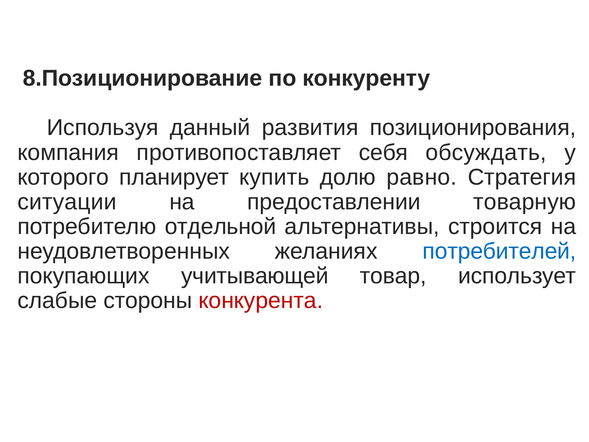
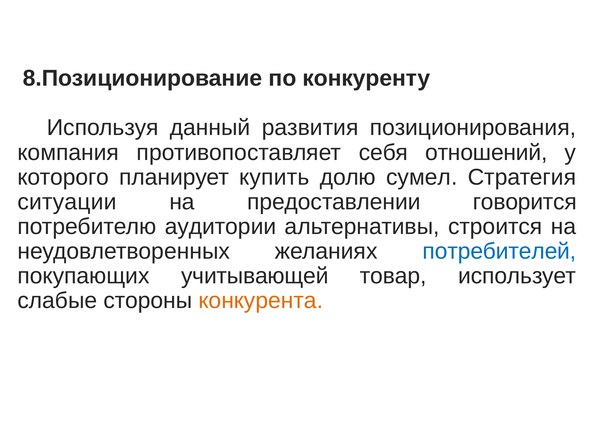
обсуждать: обсуждать -> отношений (486, 152)
равно: равно -> сумел (422, 177)
товарную: товарную -> говорится (525, 202)
отдельной: отдельной -> аудитории (220, 226)
конкурента colour: red -> orange (261, 301)
